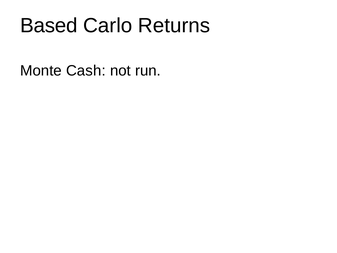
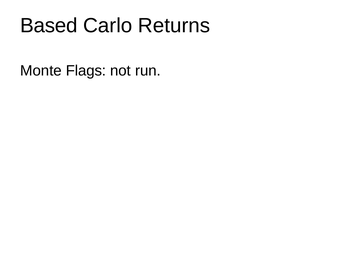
Cash: Cash -> Flags (86, 71)
